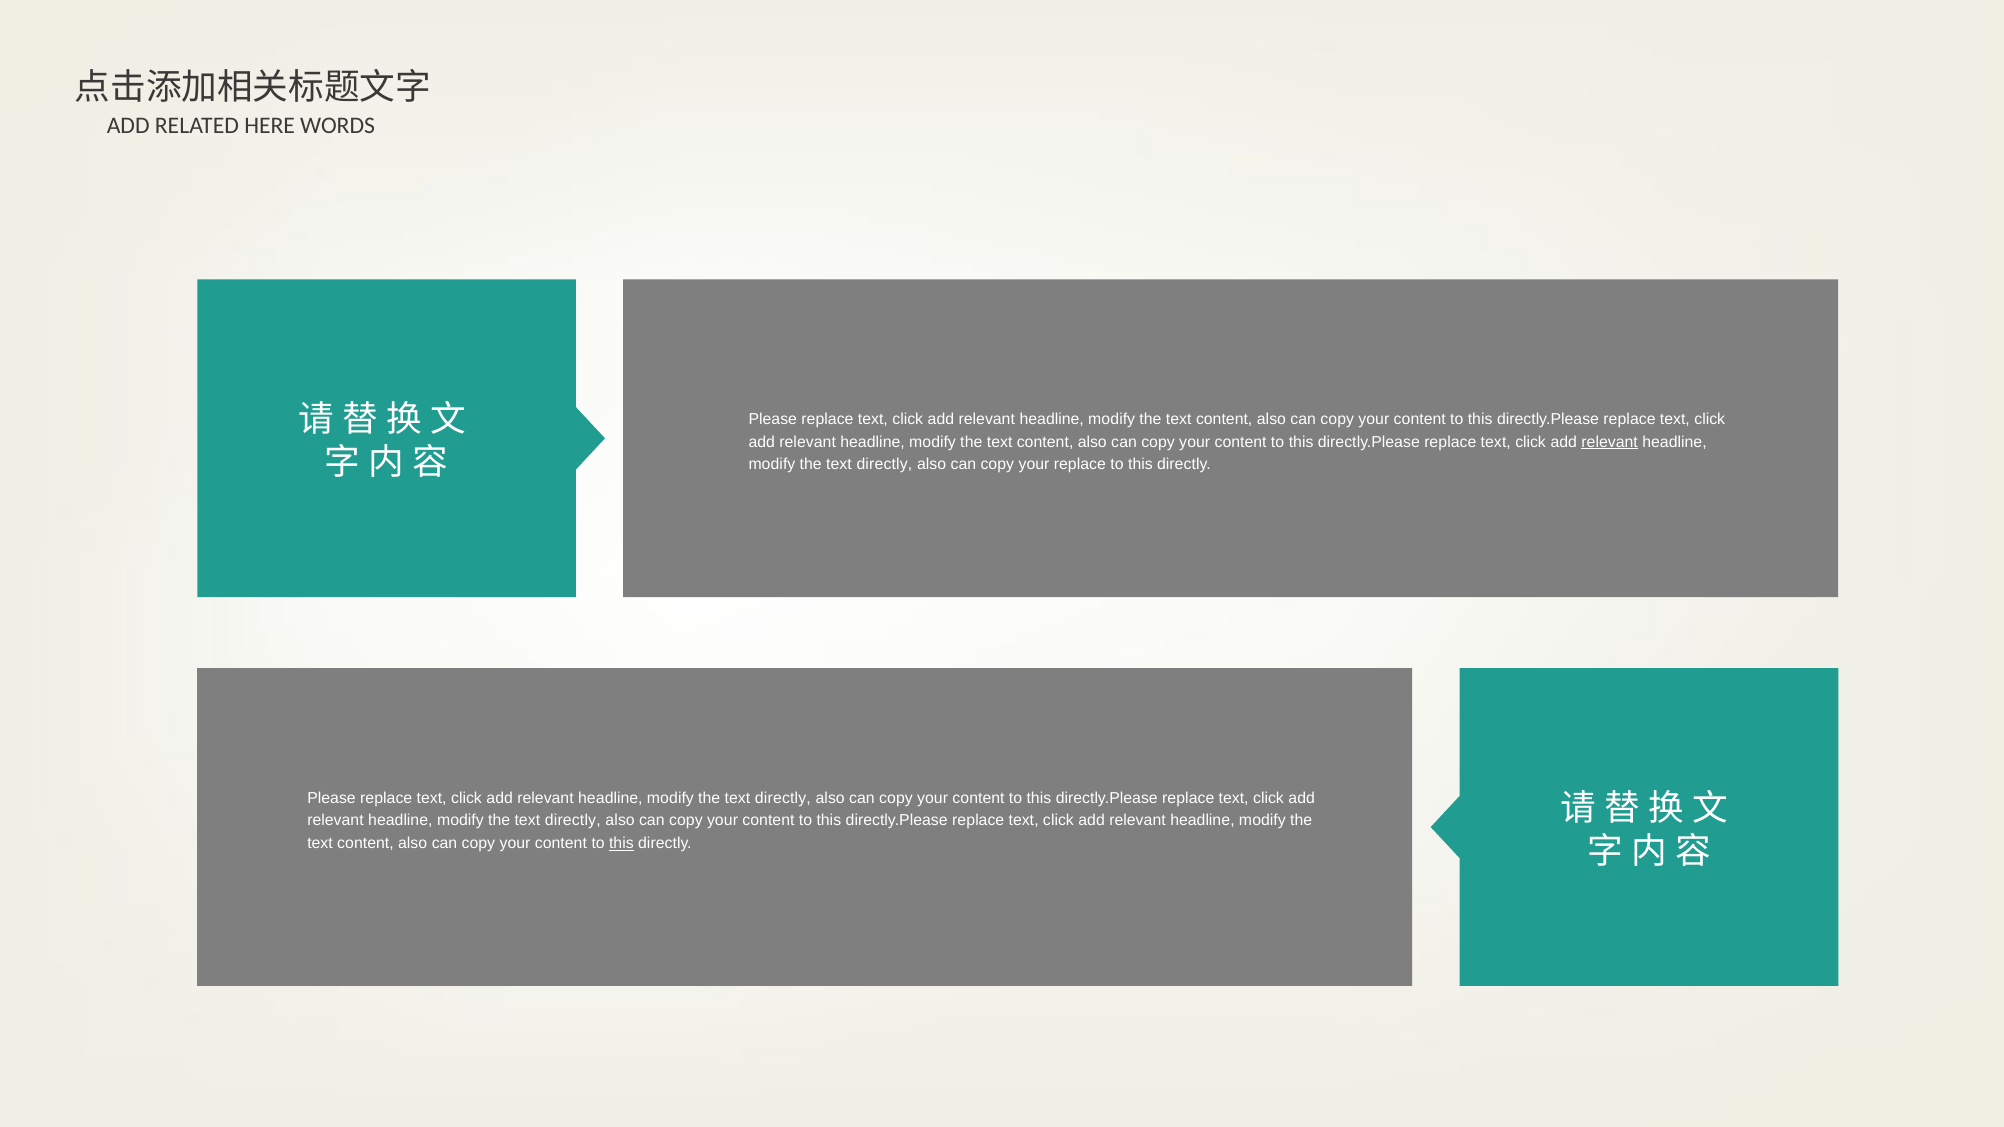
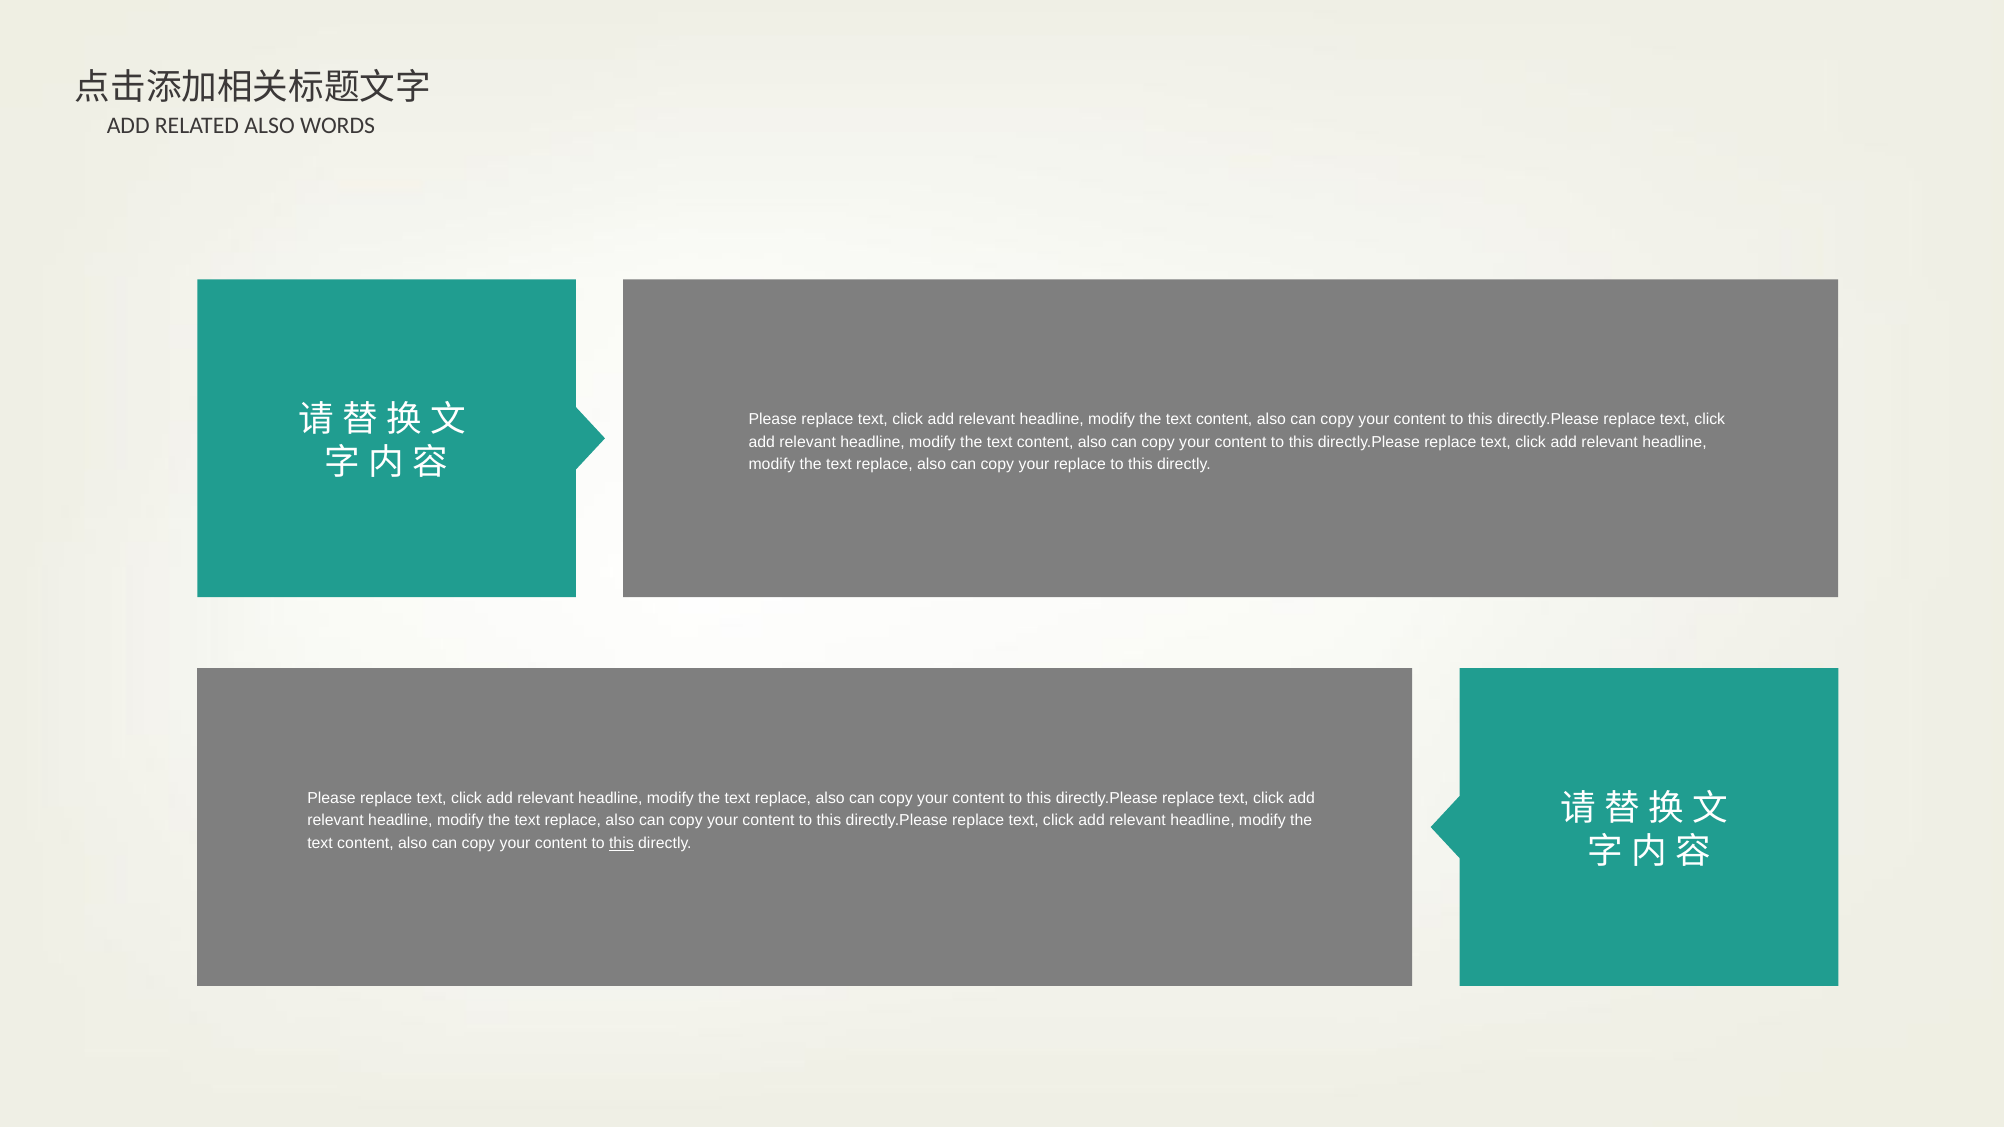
RELATED HERE: HERE -> ALSO (270, 125)
relevant underline: present -> none (1610, 442)
directly: directly -> replace (884, 465)
directly: directly -> replace (783, 798)
directly: directly -> replace (573, 821)
